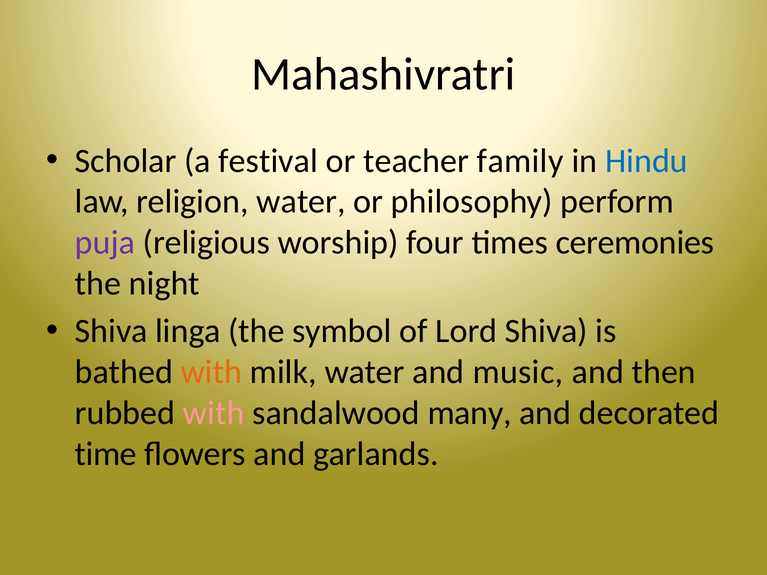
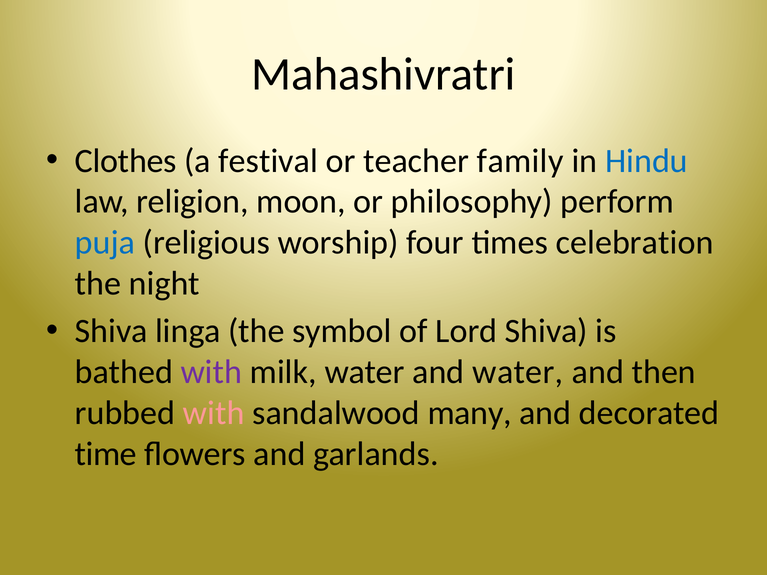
Scholar: Scholar -> Clothes (126, 161)
religion water: water -> moon (301, 202)
puja colour: purple -> blue (105, 243)
ceremonies: ceremonies -> celebration (635, 243)
with colour: orange -> purple (211, 372)
and music: music -> water (518, 372)
